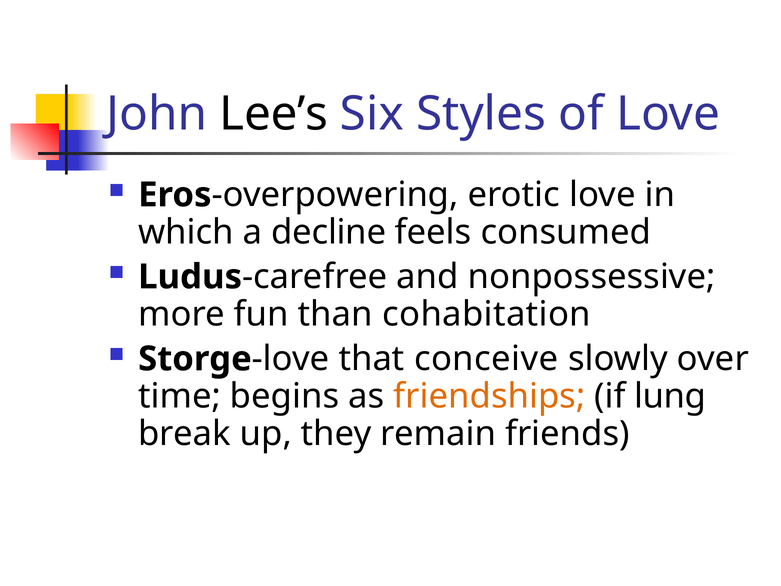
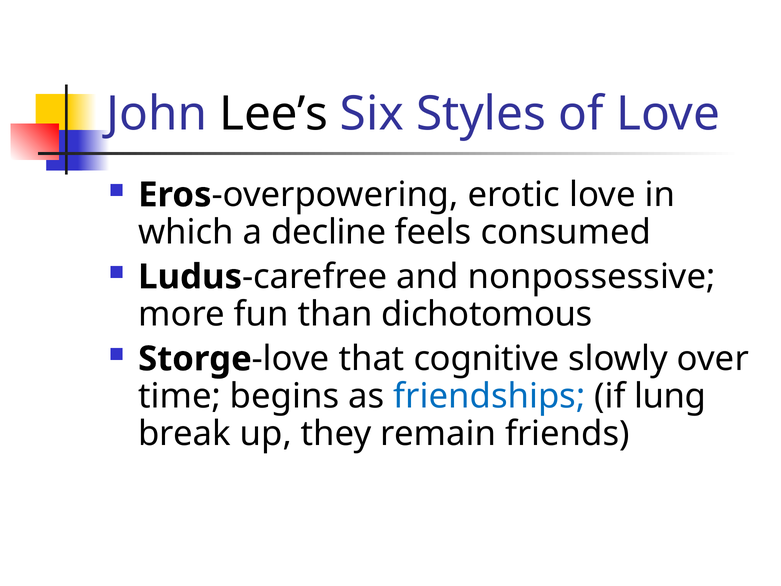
cohabitation: cohabitation -> dichotomous (487, 314)
conceive: conceive -> cognitive (486, 359)
friendships colour: orange -> blue (489, 396)
